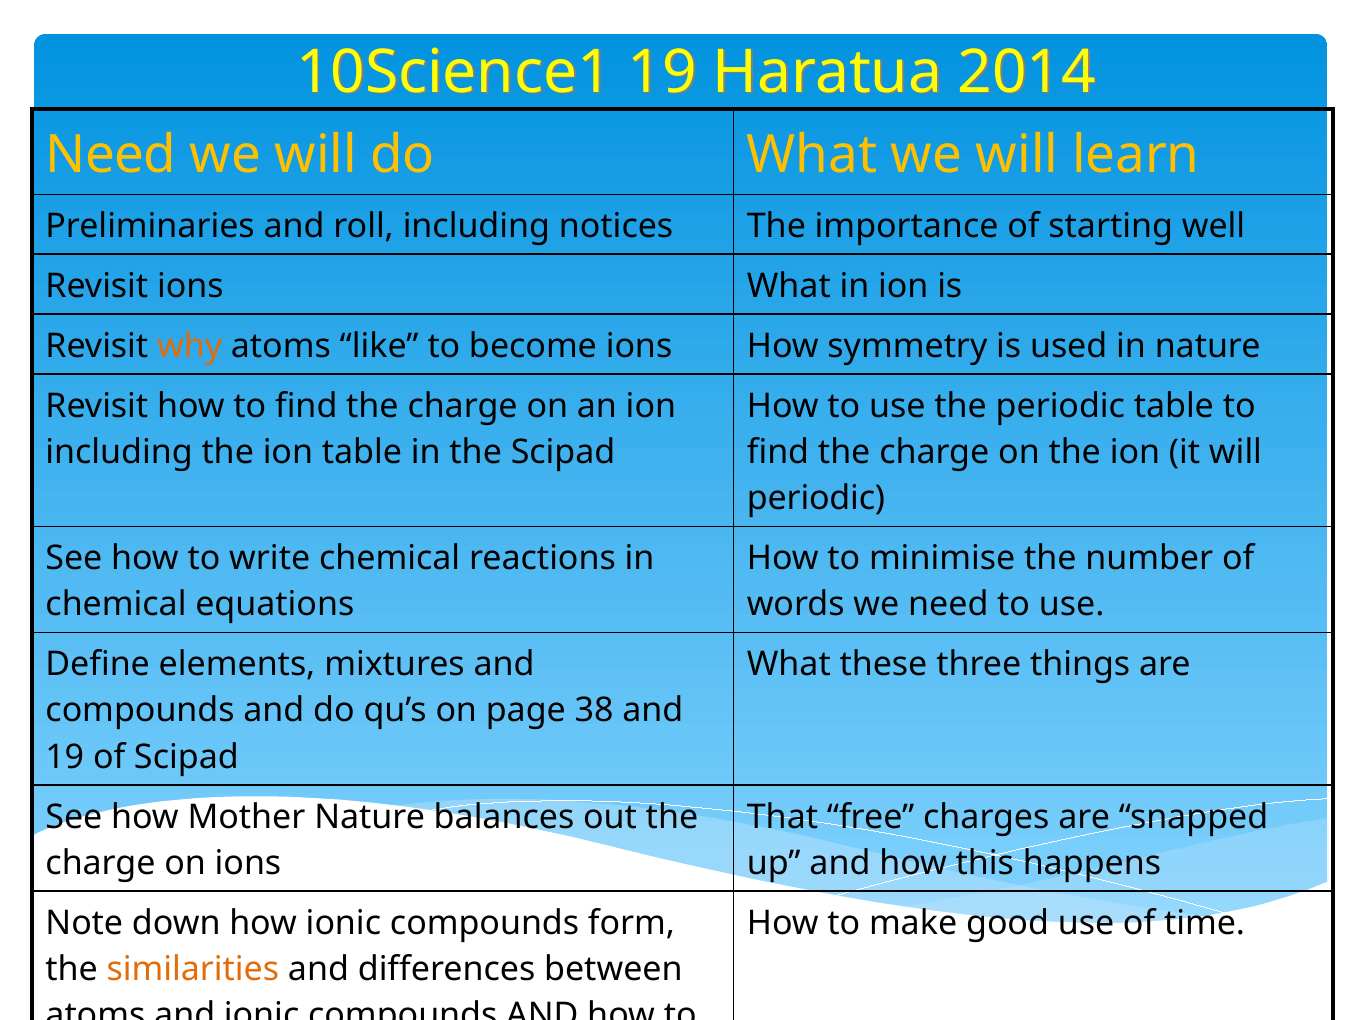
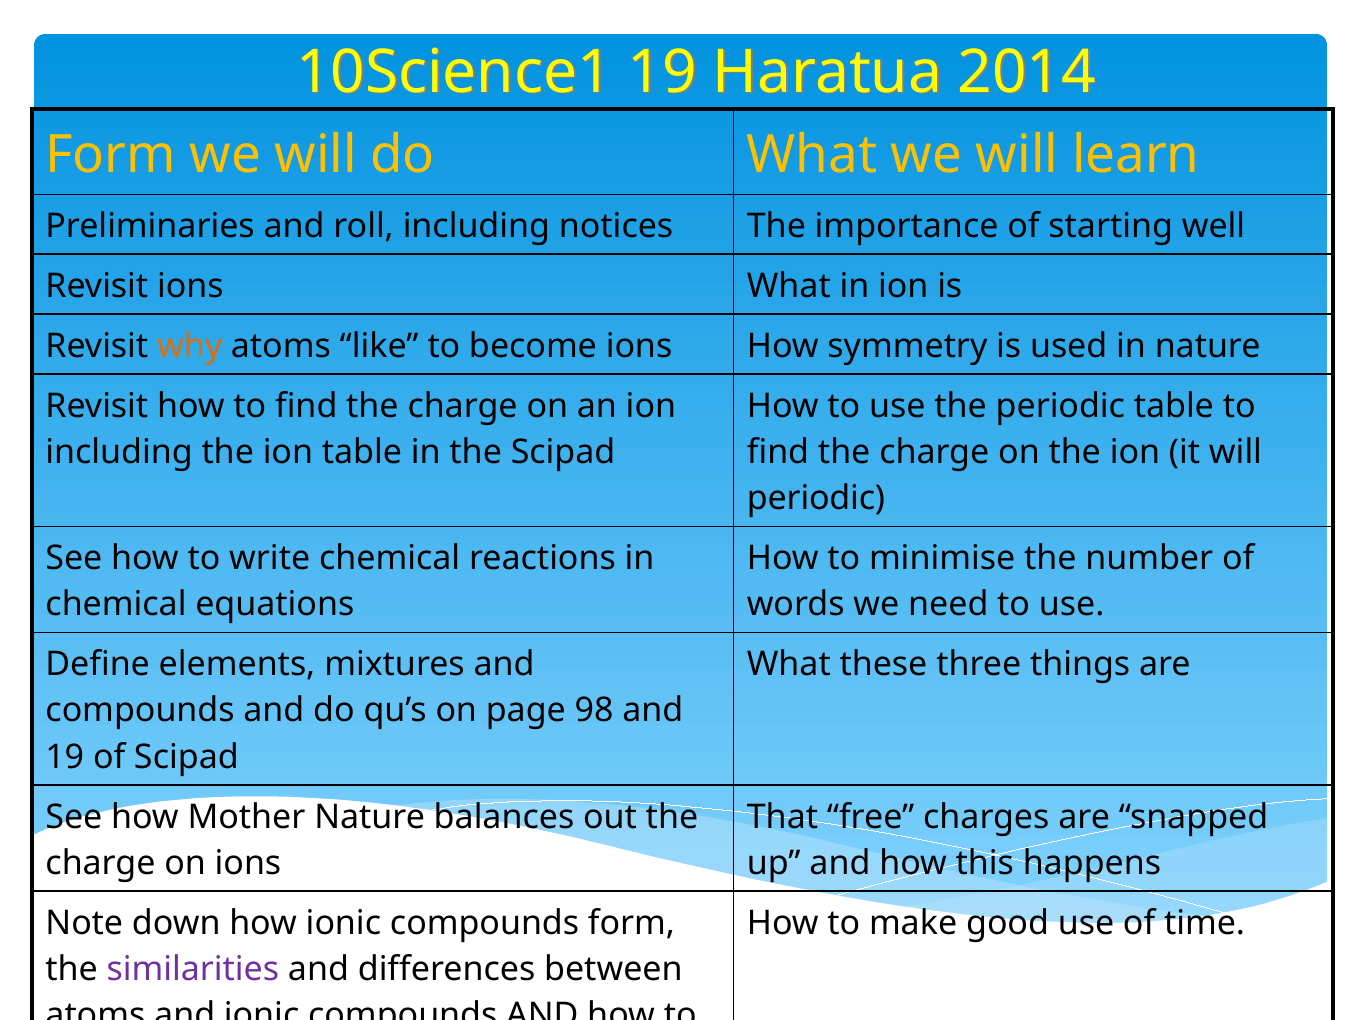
Need: Need -> Form (111, 155)
38: 38 -> 98 (594, 711)
similarities colour: orange -> purple (193, 969)
